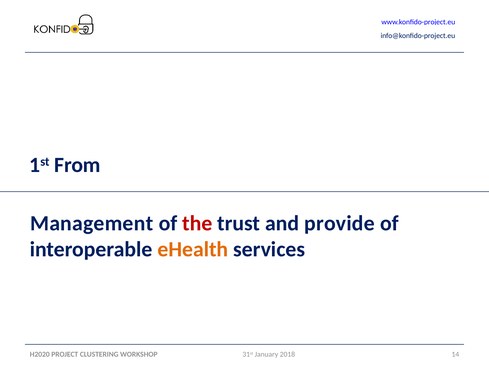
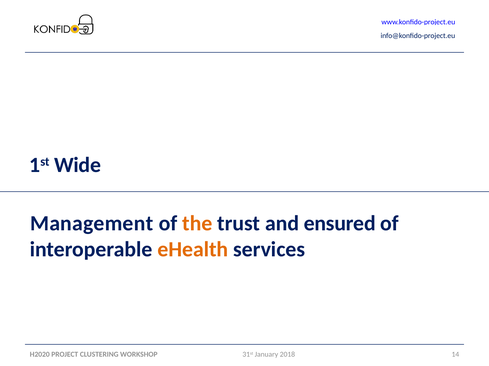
From: From -> Wide (77, 165)
the colour: red -> orange (197, 224)
provide: provide -> ensured (340, 224)
